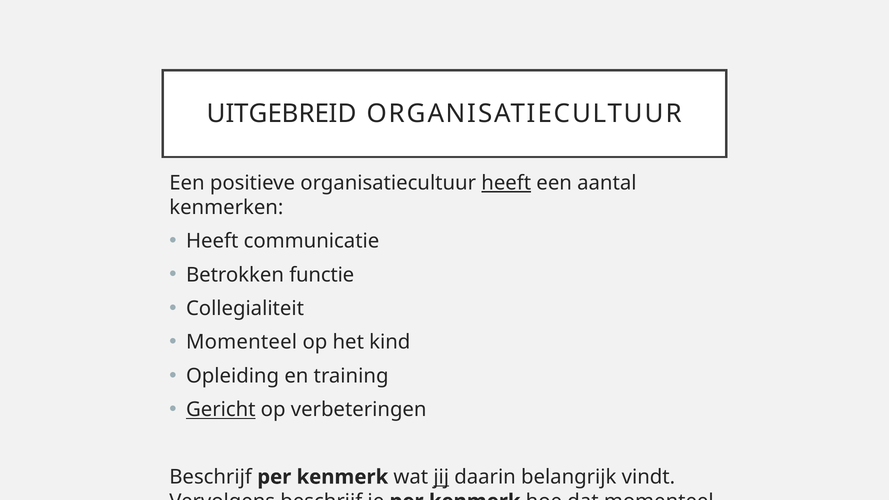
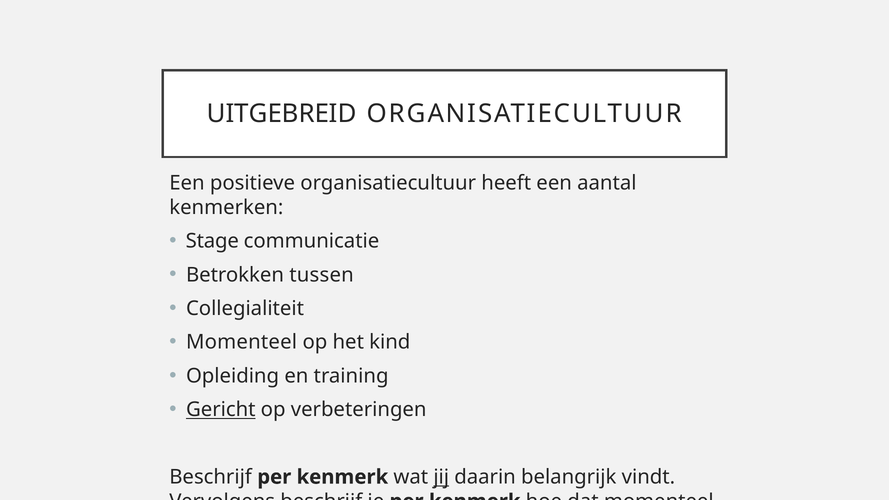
heeft underline: present -> none (506, 183)
Heeft: Heeft -> Stage (212, 241)
functie: functie -> tussen (322, 275)
